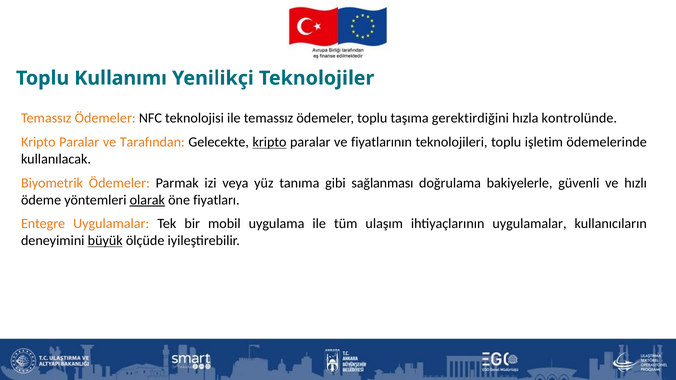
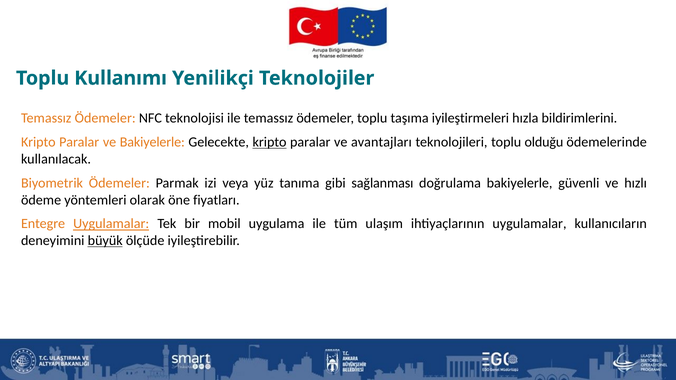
gerektirdiğini: gerektirdiğini -> iyileştirmeleri (470, 118)
kontrolünde: kontrolünde -> bildirimlerini (579, 118)
ve Tarafından: Tarafından -> Bakiyelerle (152, 142)
fiyatlarının: fiyatlarının -> avantajları (381, 142)
işletim: işletim -> olduğu (544, 142)
olarak underline: present -> none (147, 200)
Uygulamalar underline: none -> present (111, 224)
